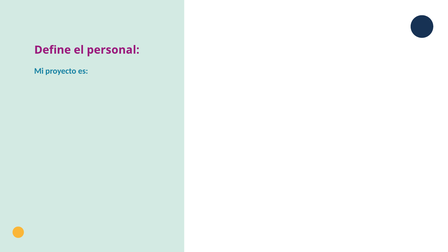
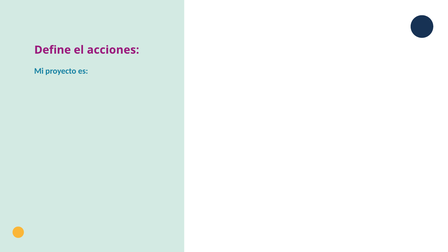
personal: personal -> acciones (113, 50)
